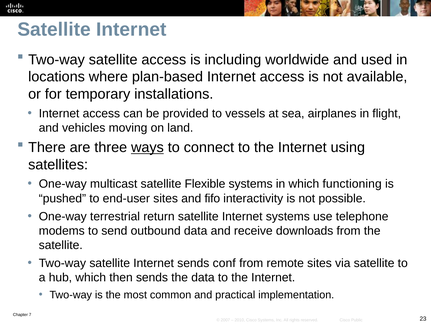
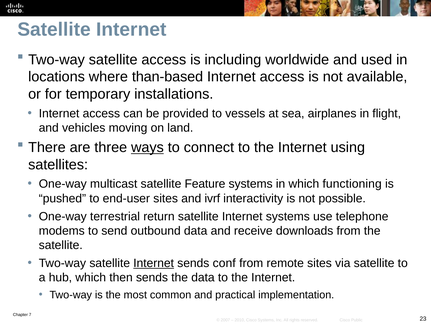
plan-based: plan-based -> than-based (168, 77)
Flexible: Flexible -> Feature (205, 184)
fifo: fifo -> ivrf (212, 198)
Internet underline: none -> present (154, 263)
